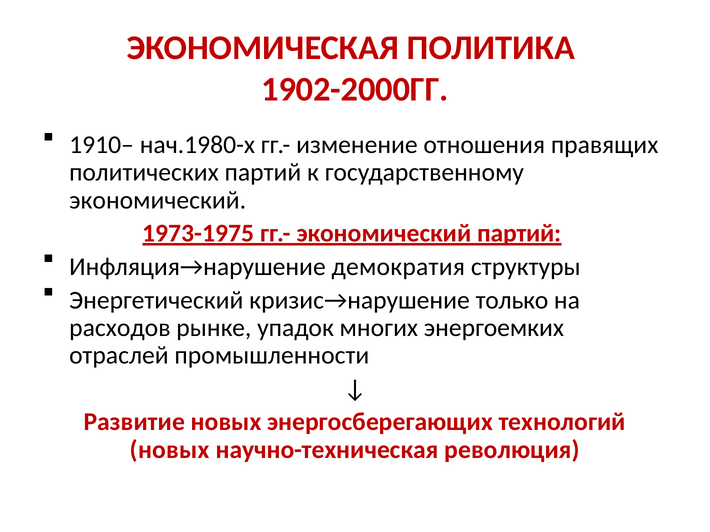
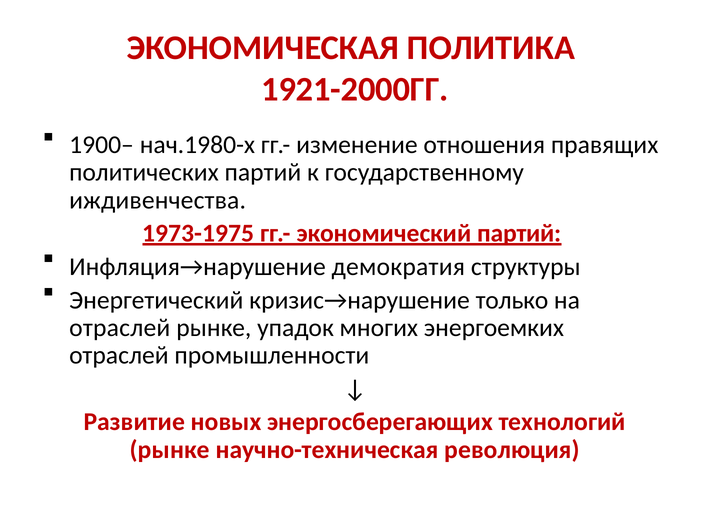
1902-2000ГГ: 1902-2000ГГ -> 1921-2000ГГ (355, 89)
1910–: 1910– -> 1900– (102, 145)
экономический: экономический -> иждивенчества (158, 200)
расходов: расходов -> отраслей (120, 328)
новых: новых -> рынке (170, 450)
